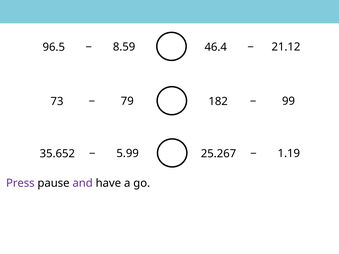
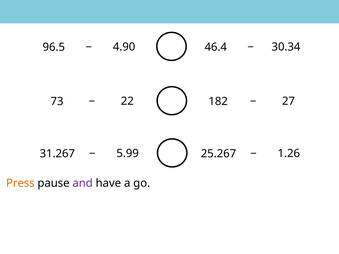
8.59: 8.59 -> 4.90 (124, 47)
21.12: 21.12 -> 30.34 (286, 47)
79: 79 -> 22 (127, 101)
99: 99 -> 27 (288, 101)
35.652: 35.652 -> 31.267 (57, 154)
1.19: 1.19 -> 1.26 (289, 154)
Press colour: purple -> orange (20, 183)
